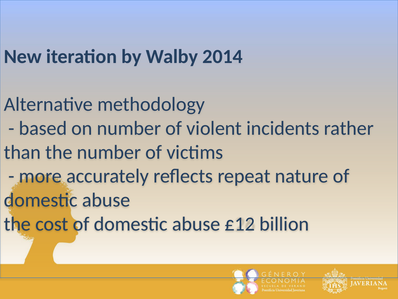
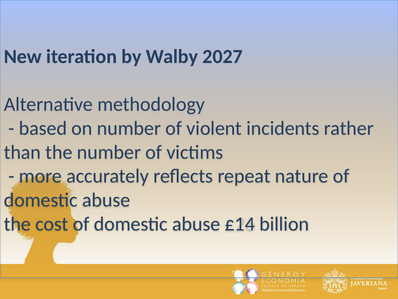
2014: 2014 -> 2027 (223, 56)
£12: £12 -> £14 (240, 224)
